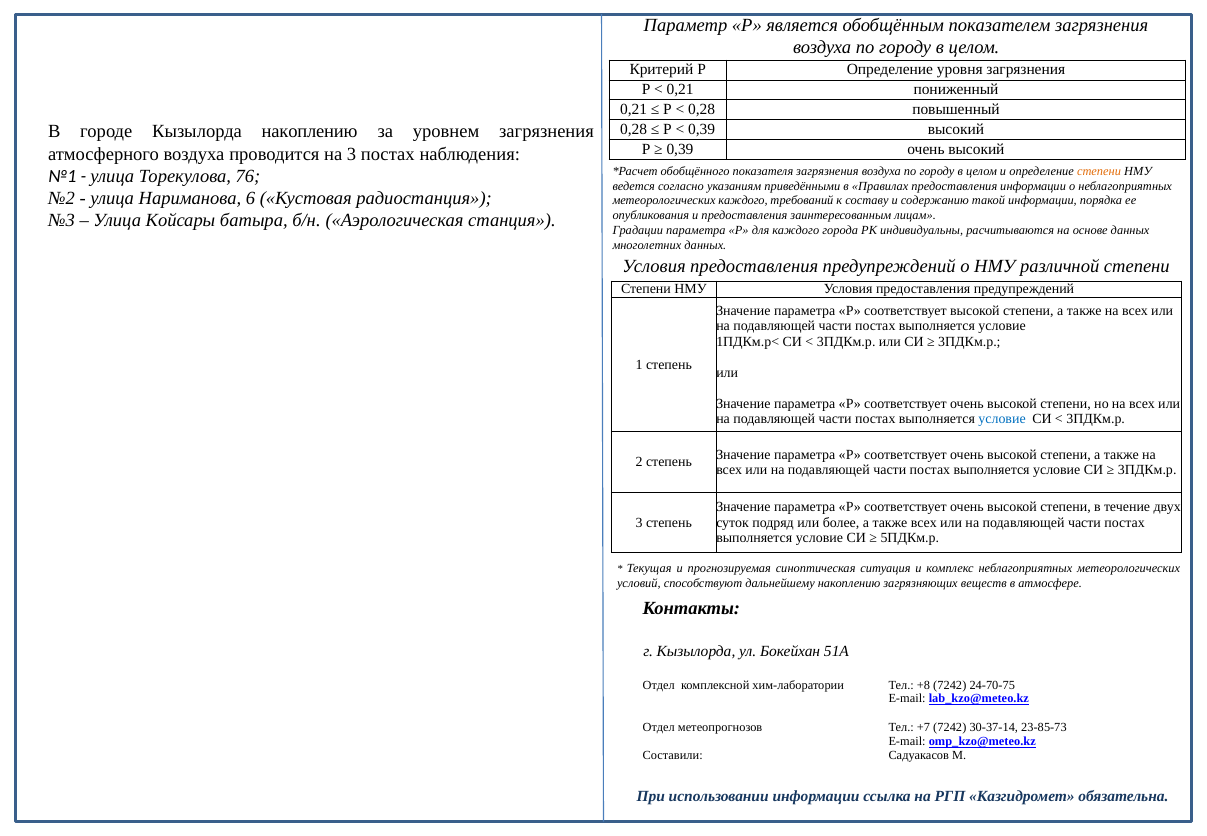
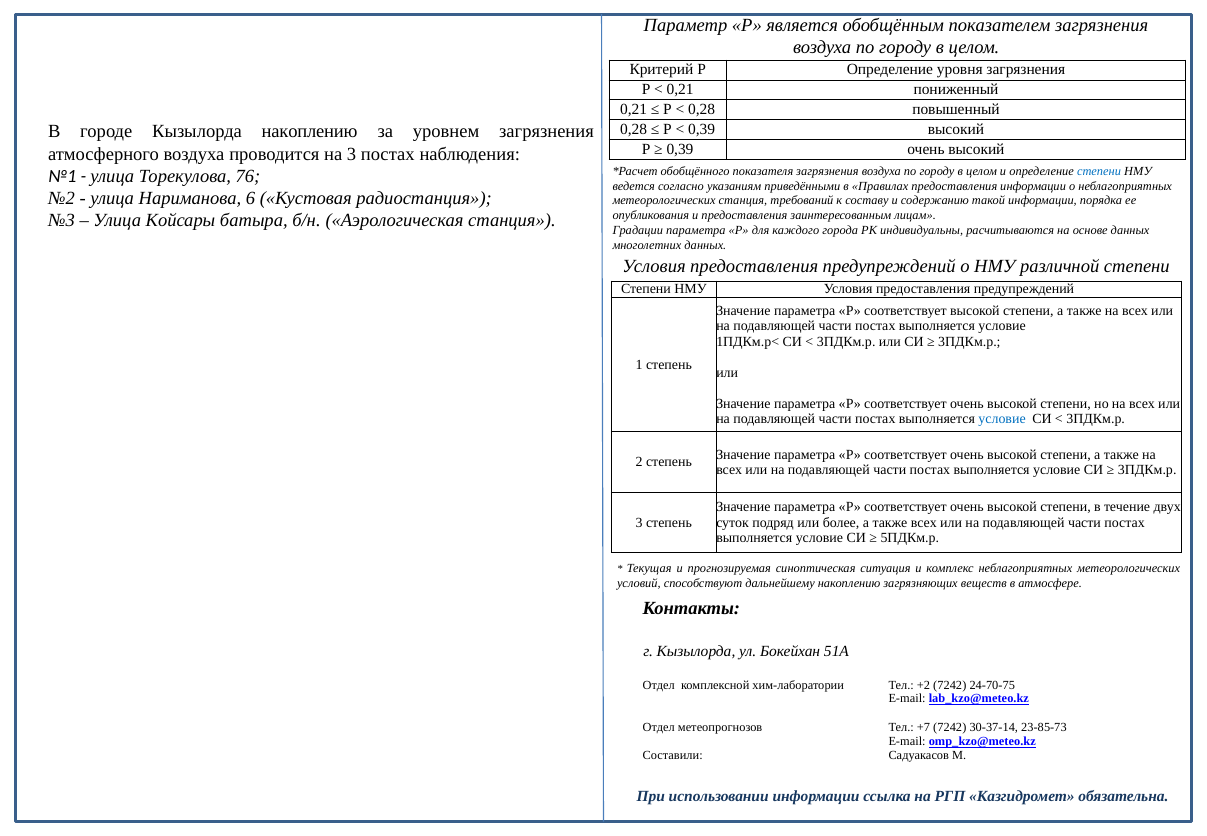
степени colour: orange -> blue (1099, 171)
метеорологических каждого: каждого -> станция (743, 201)
+8: +8 -> +2 (923, 685)
